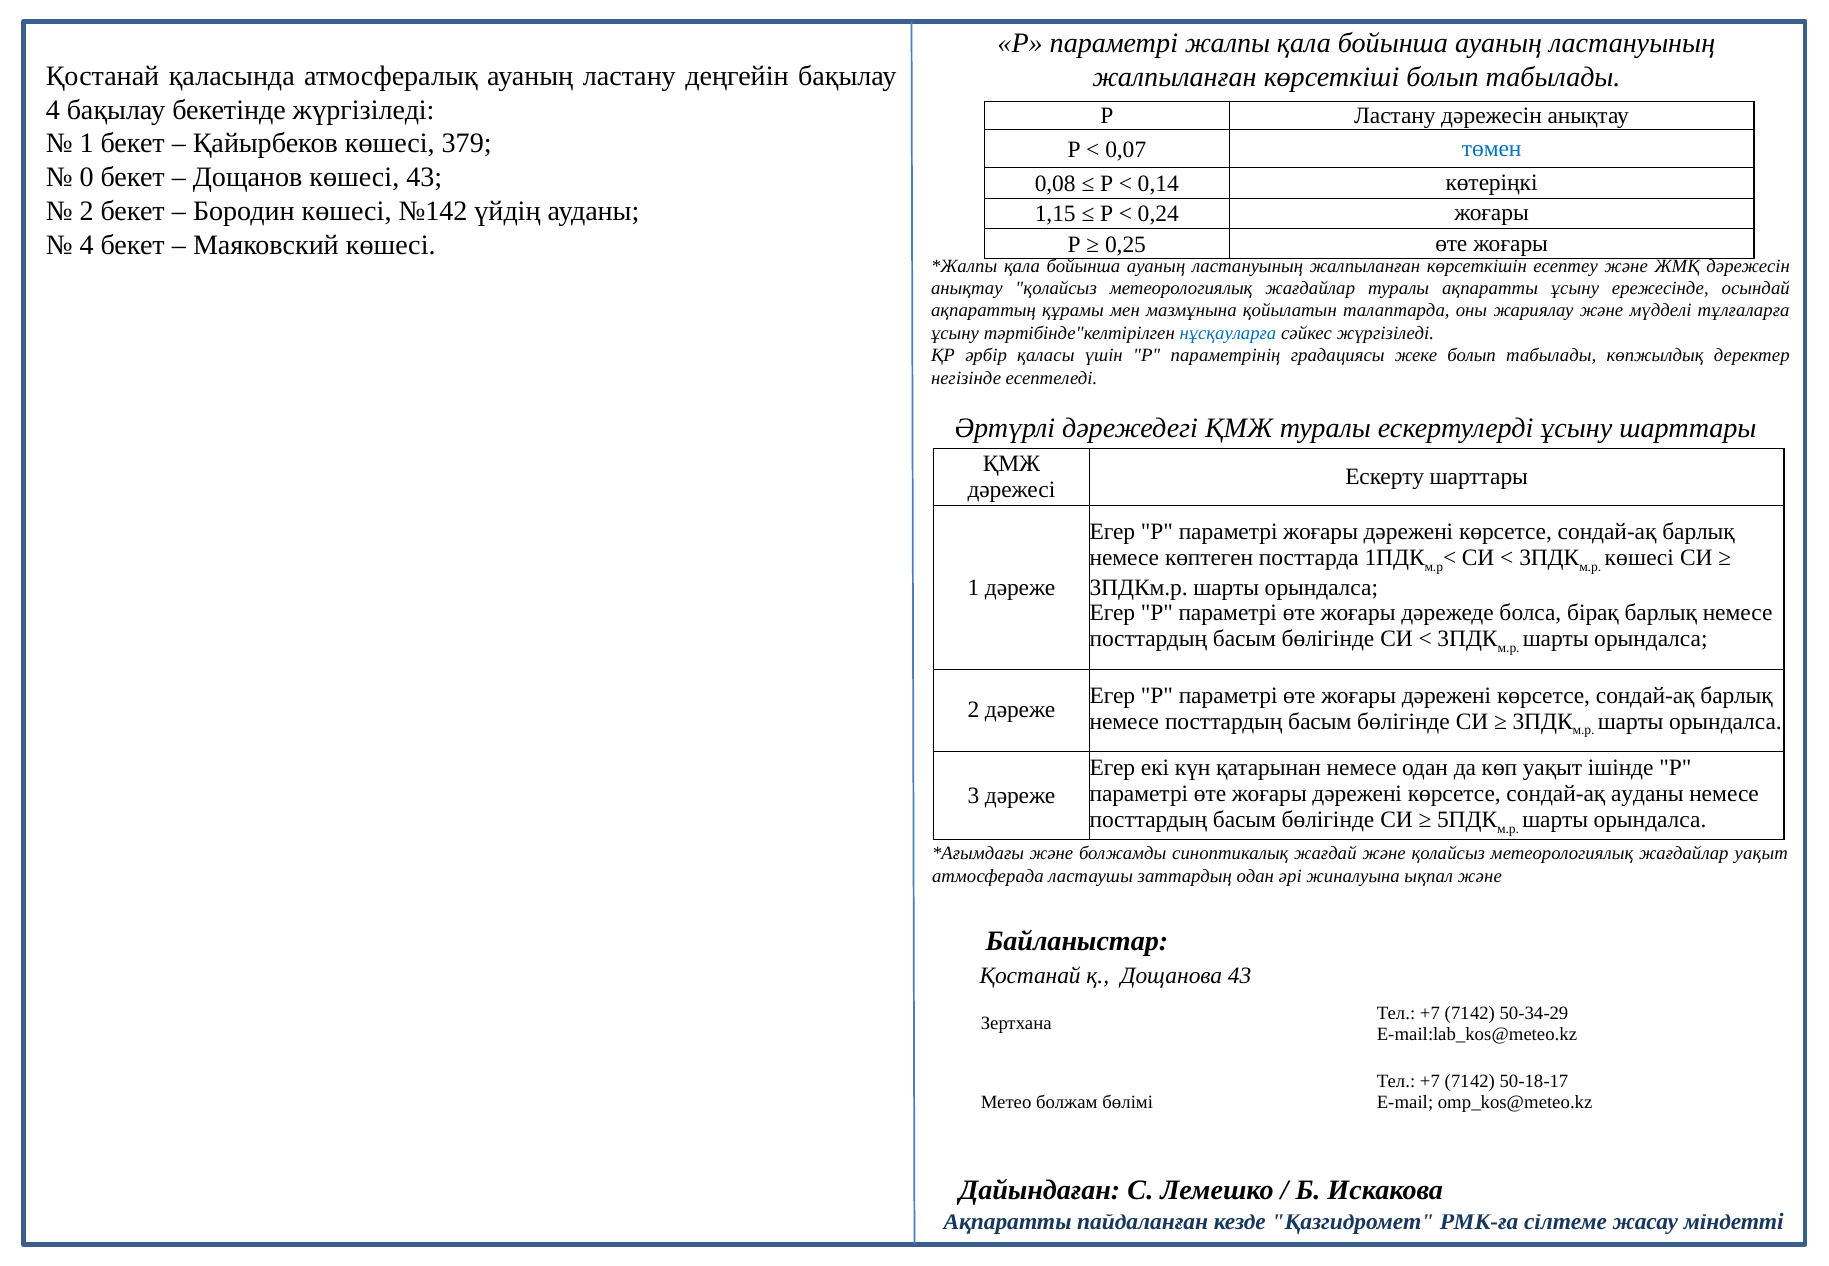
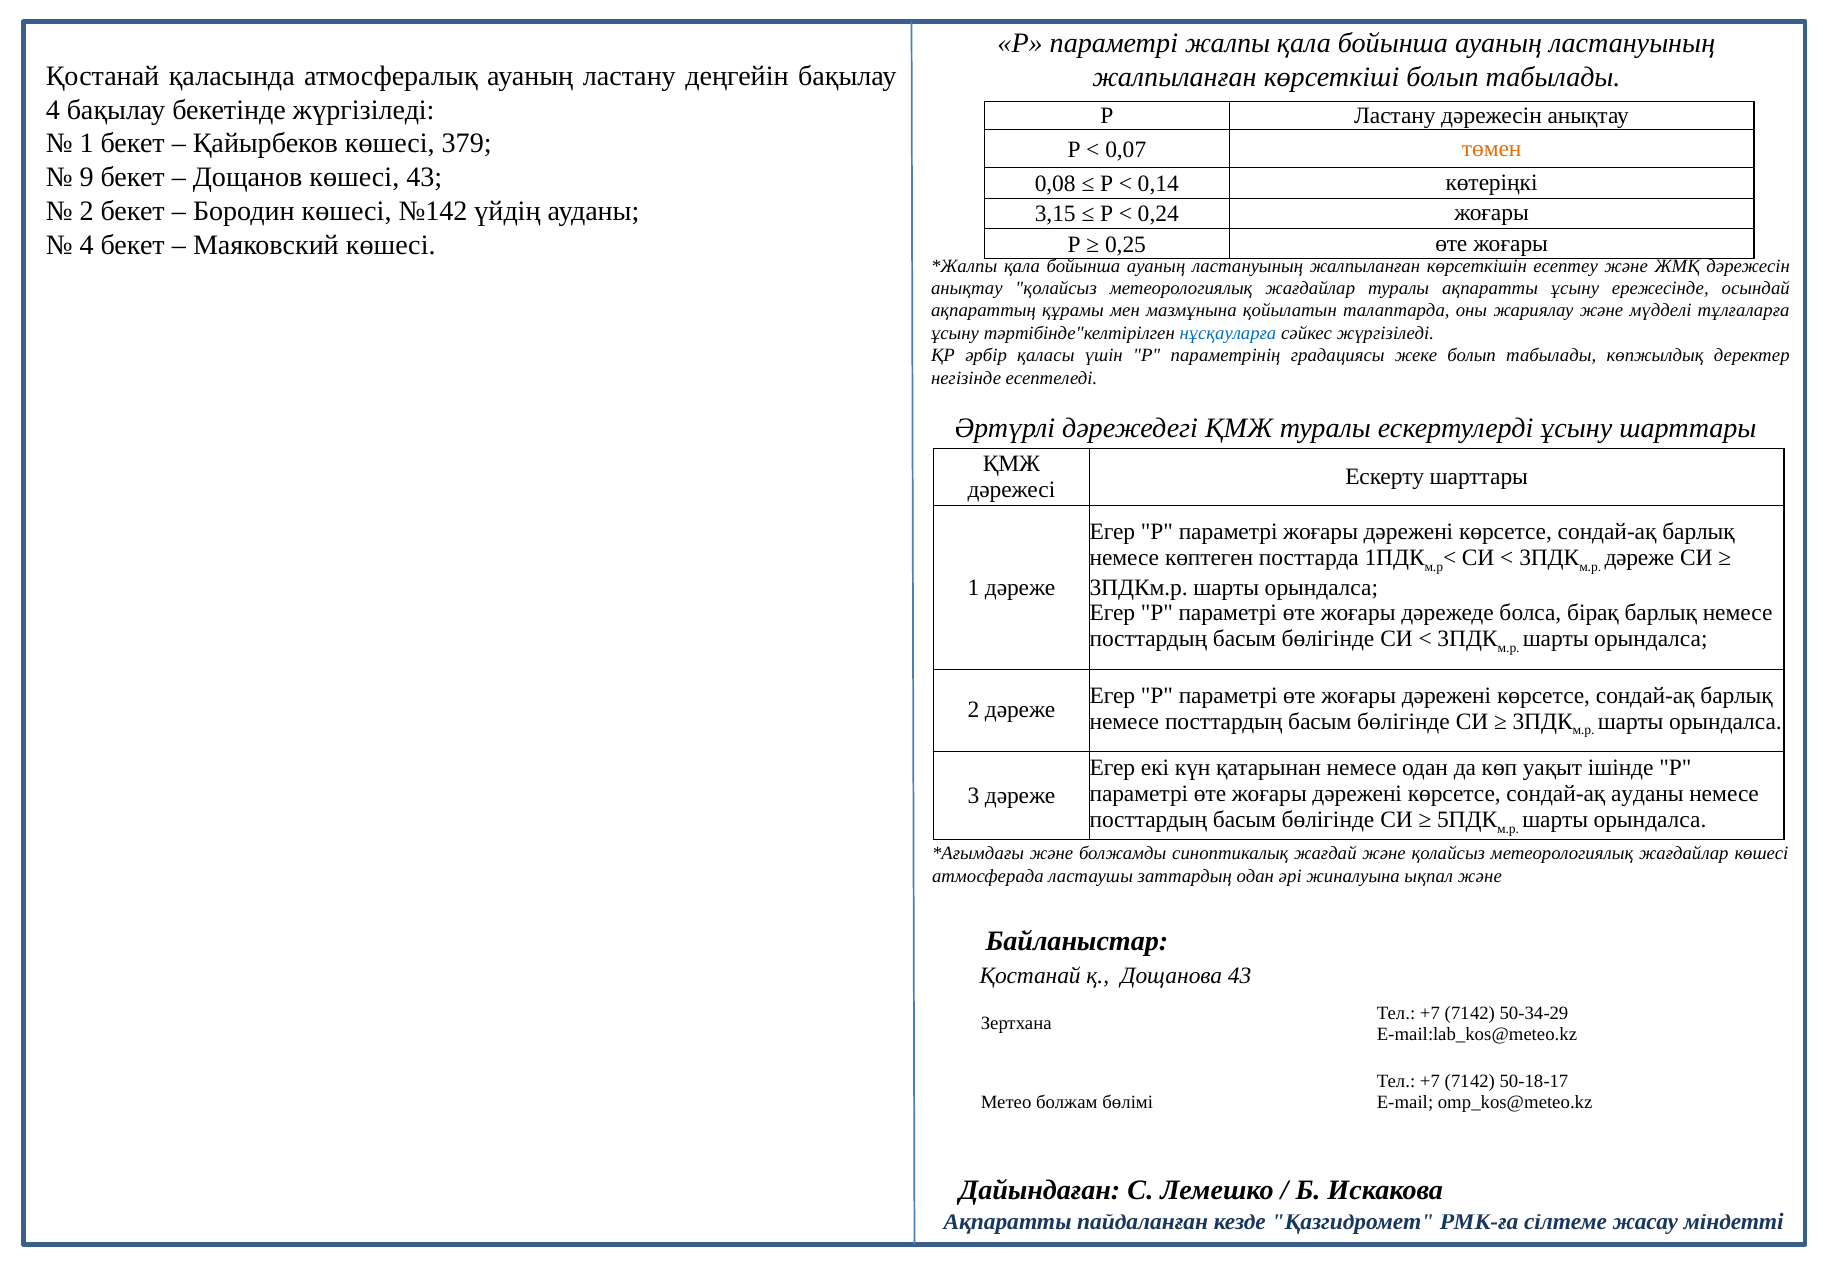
төмен colour: blue -> orange (1492, 149)
0: 0 -> 9 (87, 177)
1,15: 1,15 -> 3,15 (1055, 214)
көшесі: көшесі -> дәреже (1639, 558)
жағдайлар уақыт: уақыт -> көшесі (1761, 854)
